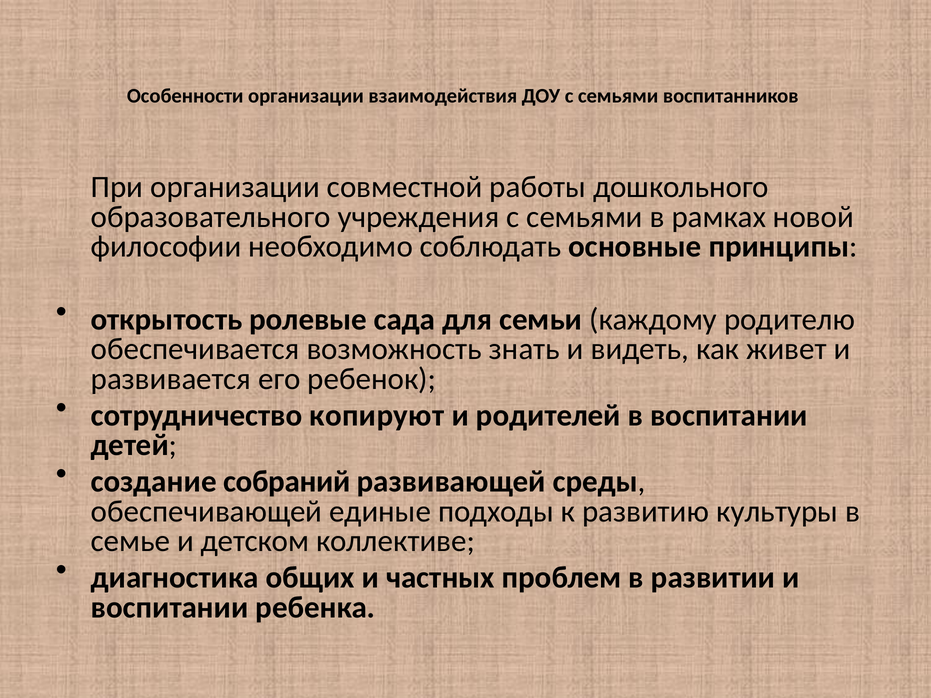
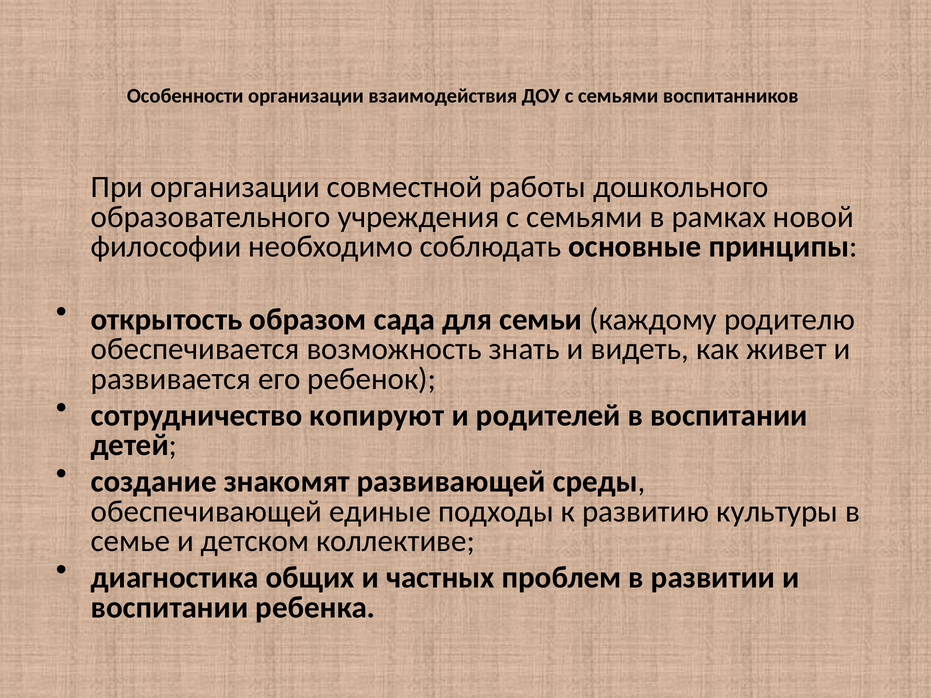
ролевые: ролевые -> образом (308, 320)
собраний: собраний -> знакомят (287, 482)
